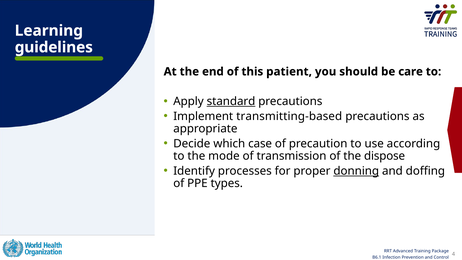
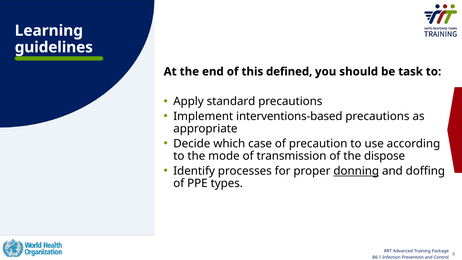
patient: patient -> defined (289, 72)
care: care -> task (411, 72)
standard underline: present -> none (231, 101)
transmitting-based: transmitting-based -> interventions-based (289, 116)
